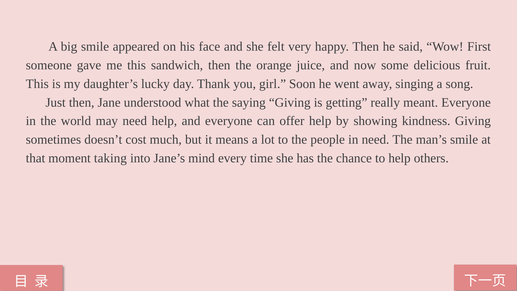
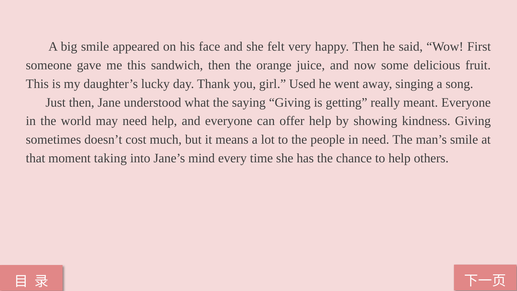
Soon: Soon -> Used (302, 84)
